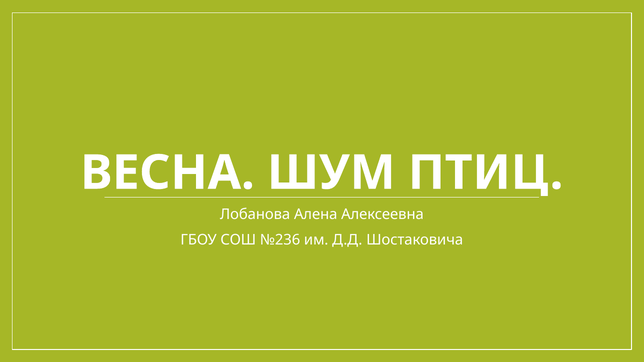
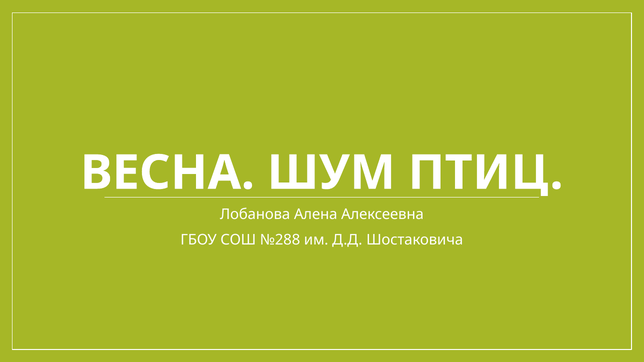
№236: №236 -> №288 (280, 240)
